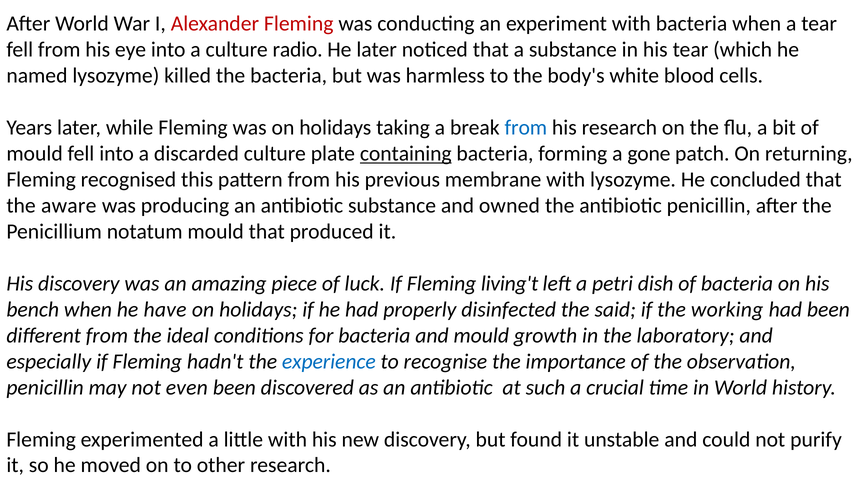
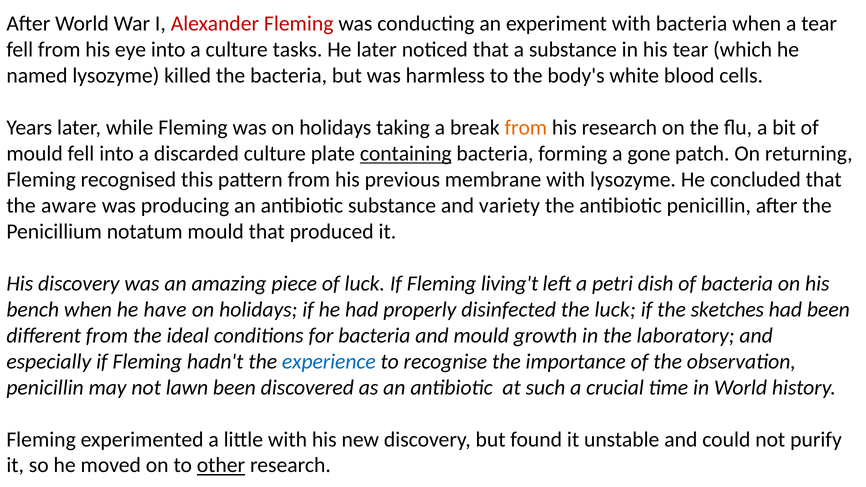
radio: radio -> tasks (298, 50)
from colour: blue -> orange (526, 128)
owned: owned -> variety (509, 206)
the said: said -> luck (615, 310)
working: working -> sketches (727, 310)
even: even -> lawn (187, 388)
other underline: none -> present (221, 465)
